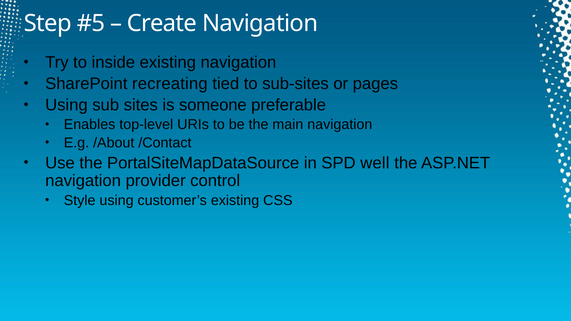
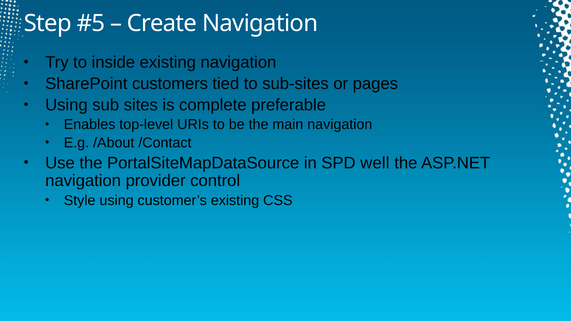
recreating: recreating -> customers (170, 84)
someone: someone -> complete (213, 105)
